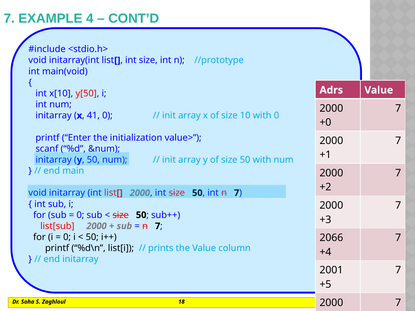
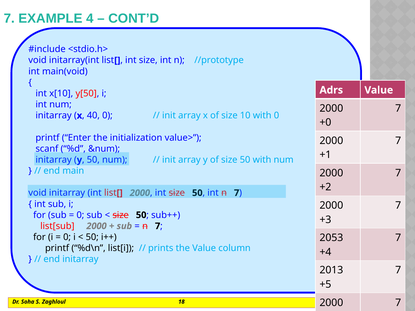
41: 41 -> 40 (93, 116)
2066: 2066 -> 2053 (331, 238)
2001: 2001 -> 2013 (331, 270)
